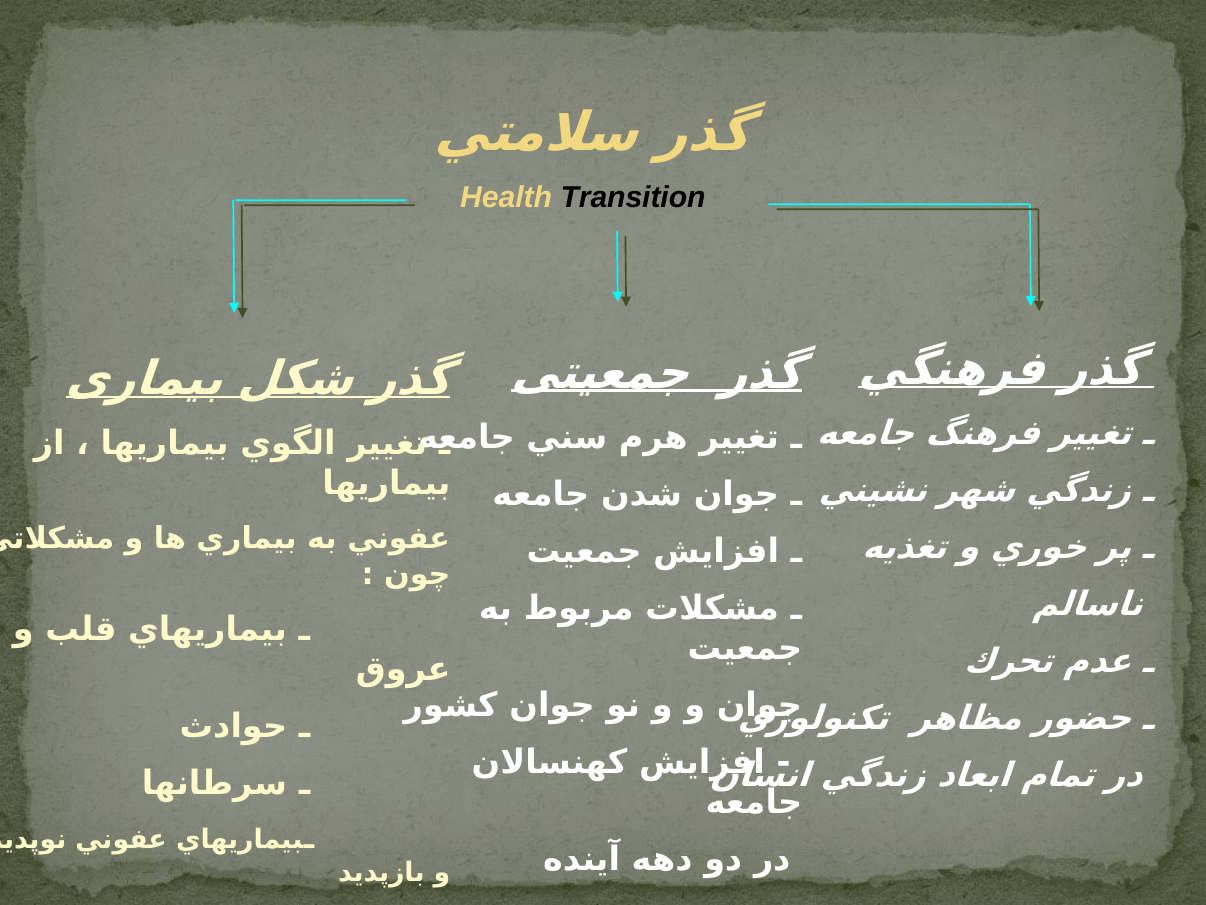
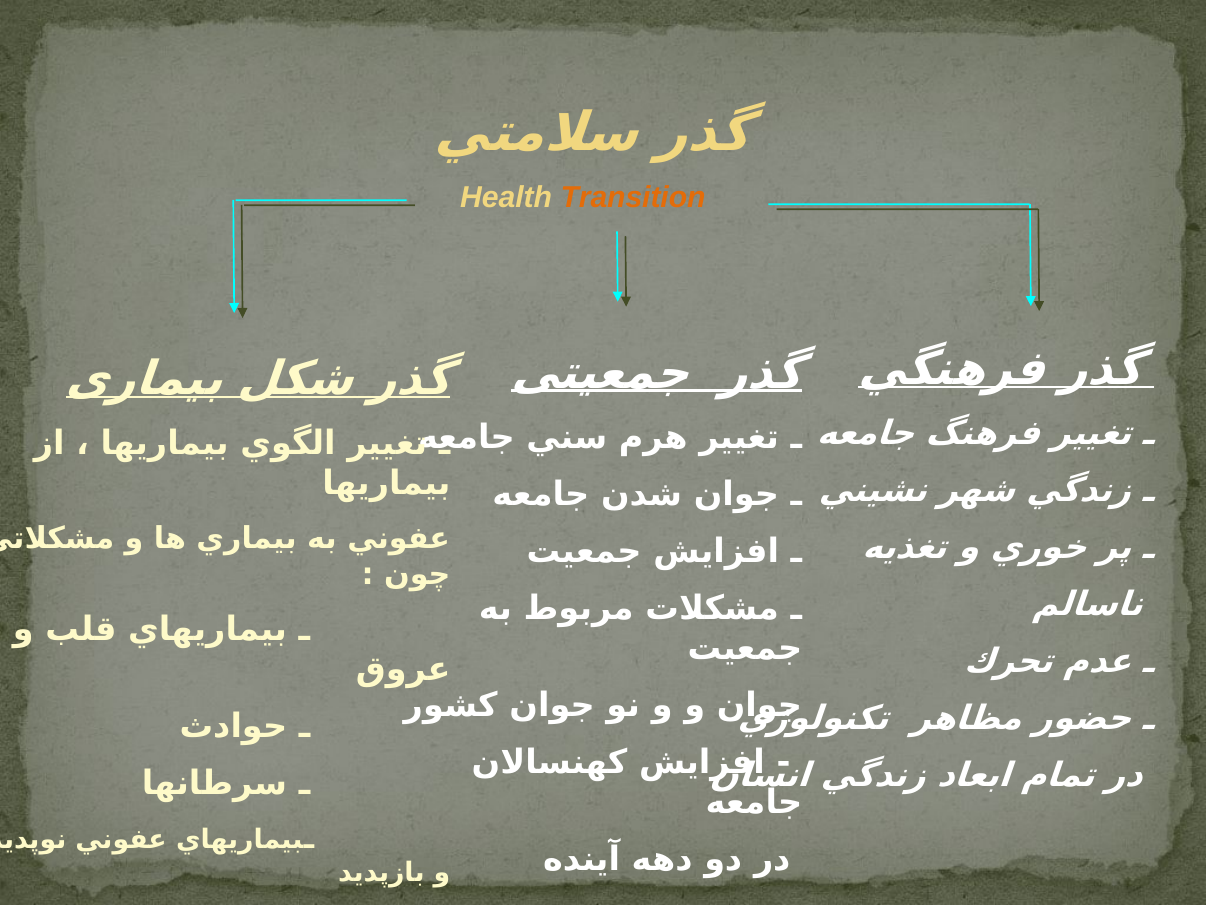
Transition colour: black -> orange (633, 198)
